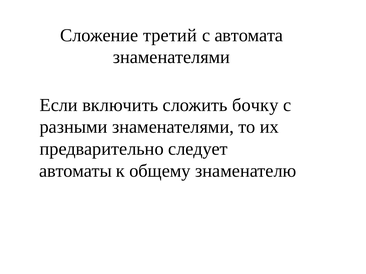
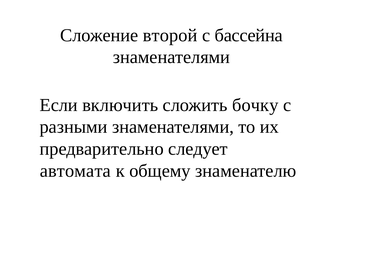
третий: третий -> второй (170, 35)
автомата: автомата -> бассейна (249, 35)
автоматы: автоматы -> автомата (75, 171)
